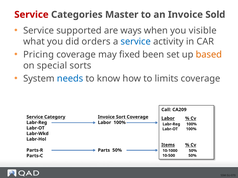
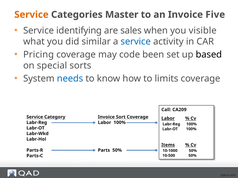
Service colour: red -> orange (31, 15)
Sold: Sold -> Five (215, 15)
supported: supported -> identifying (79, 31)
ways: ways -> sales (131, 31)
orders: orders -> similar (96, 42)
fixed: fixed -> code (130, 55)
based colour: orange -> black (209, 55)
